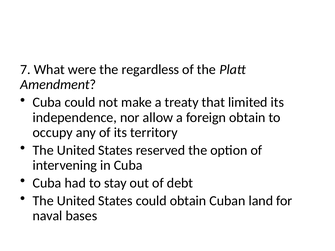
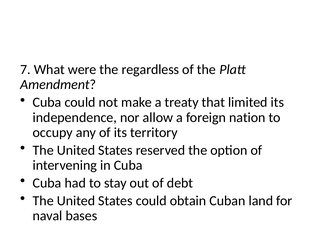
foreign obtain: obtain -> nation (247, 118)
